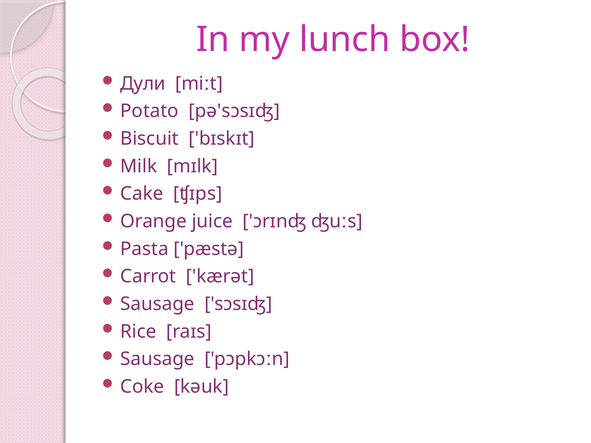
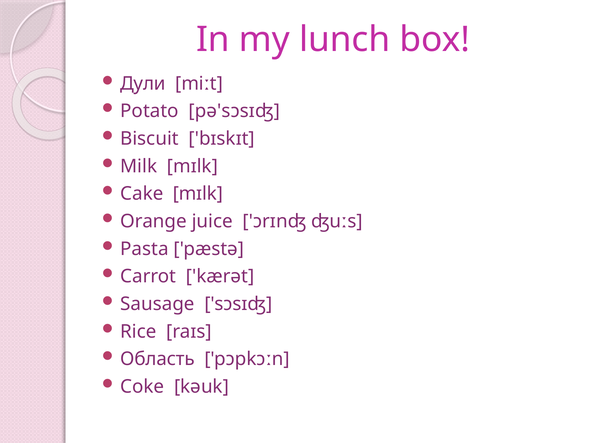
Cake ʧɪps: ʧɪps -> mɪlk (198, 194)
Sausage: Sausage -> Область (157, 359)
